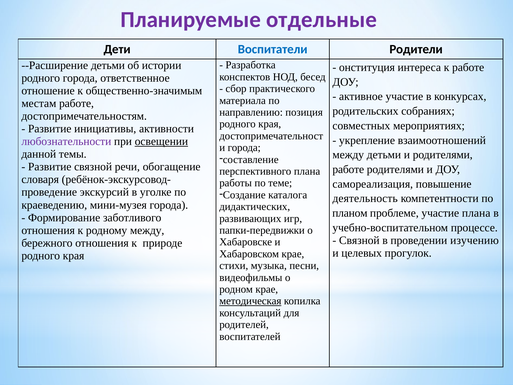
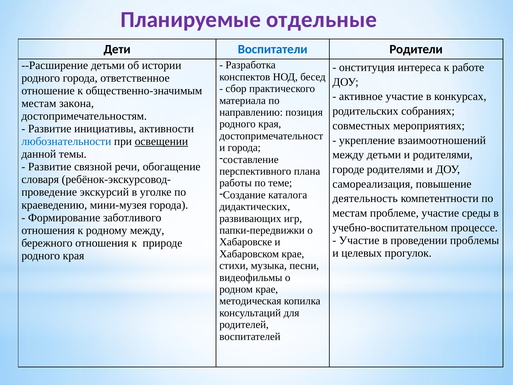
местам работе: работе -> закона (76, 103)
любознательности colour: purple -> blue (66, 141)
работе: работе -> городе (348, 169)
планом: планом -> местам (350, 213)
участие плана: плана -> среды (476, 213)
Связной: Связной -> Участие (359, 240)
изучению: изучению -> проблемы (475, 240)
методическая underline: present -> none (250, 301)
